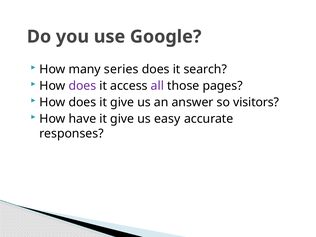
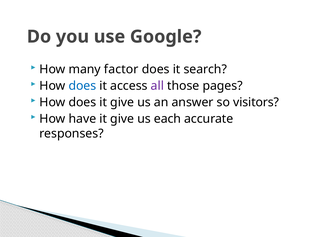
series: series -> factor (121, 69)
does colour: purple -> blue (82, 86)
easy: easy -> each (167, 119)
